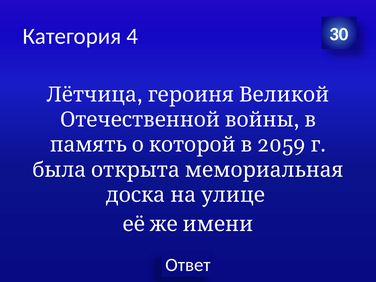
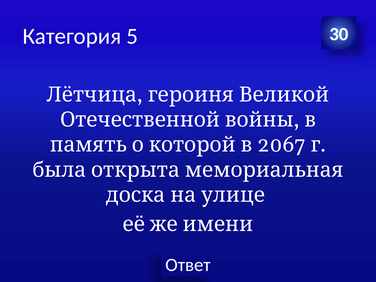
4: 4 -> 5 (132, 36)
2059: 2059 -> 2067 (281, 145)
